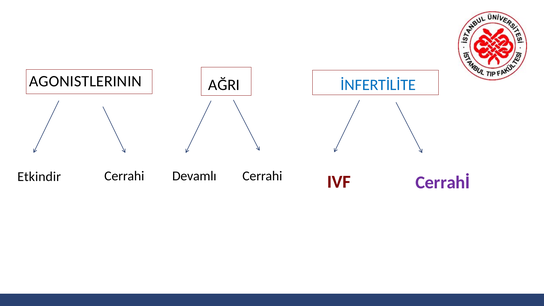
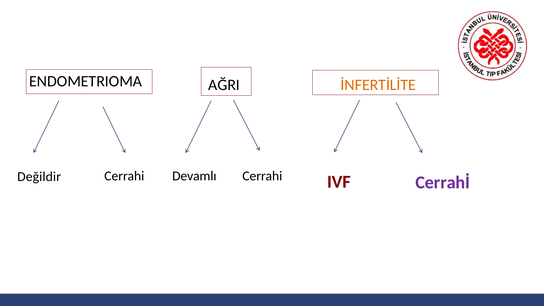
AGONISTLERININ: AGONISTLERININ -> ENDOMETRIOMA (86, 81)
İNFERTİLİTE colour: blue -> orange (378, 85)
Etkindir: Etkindir -> Değildir (39, 177)
